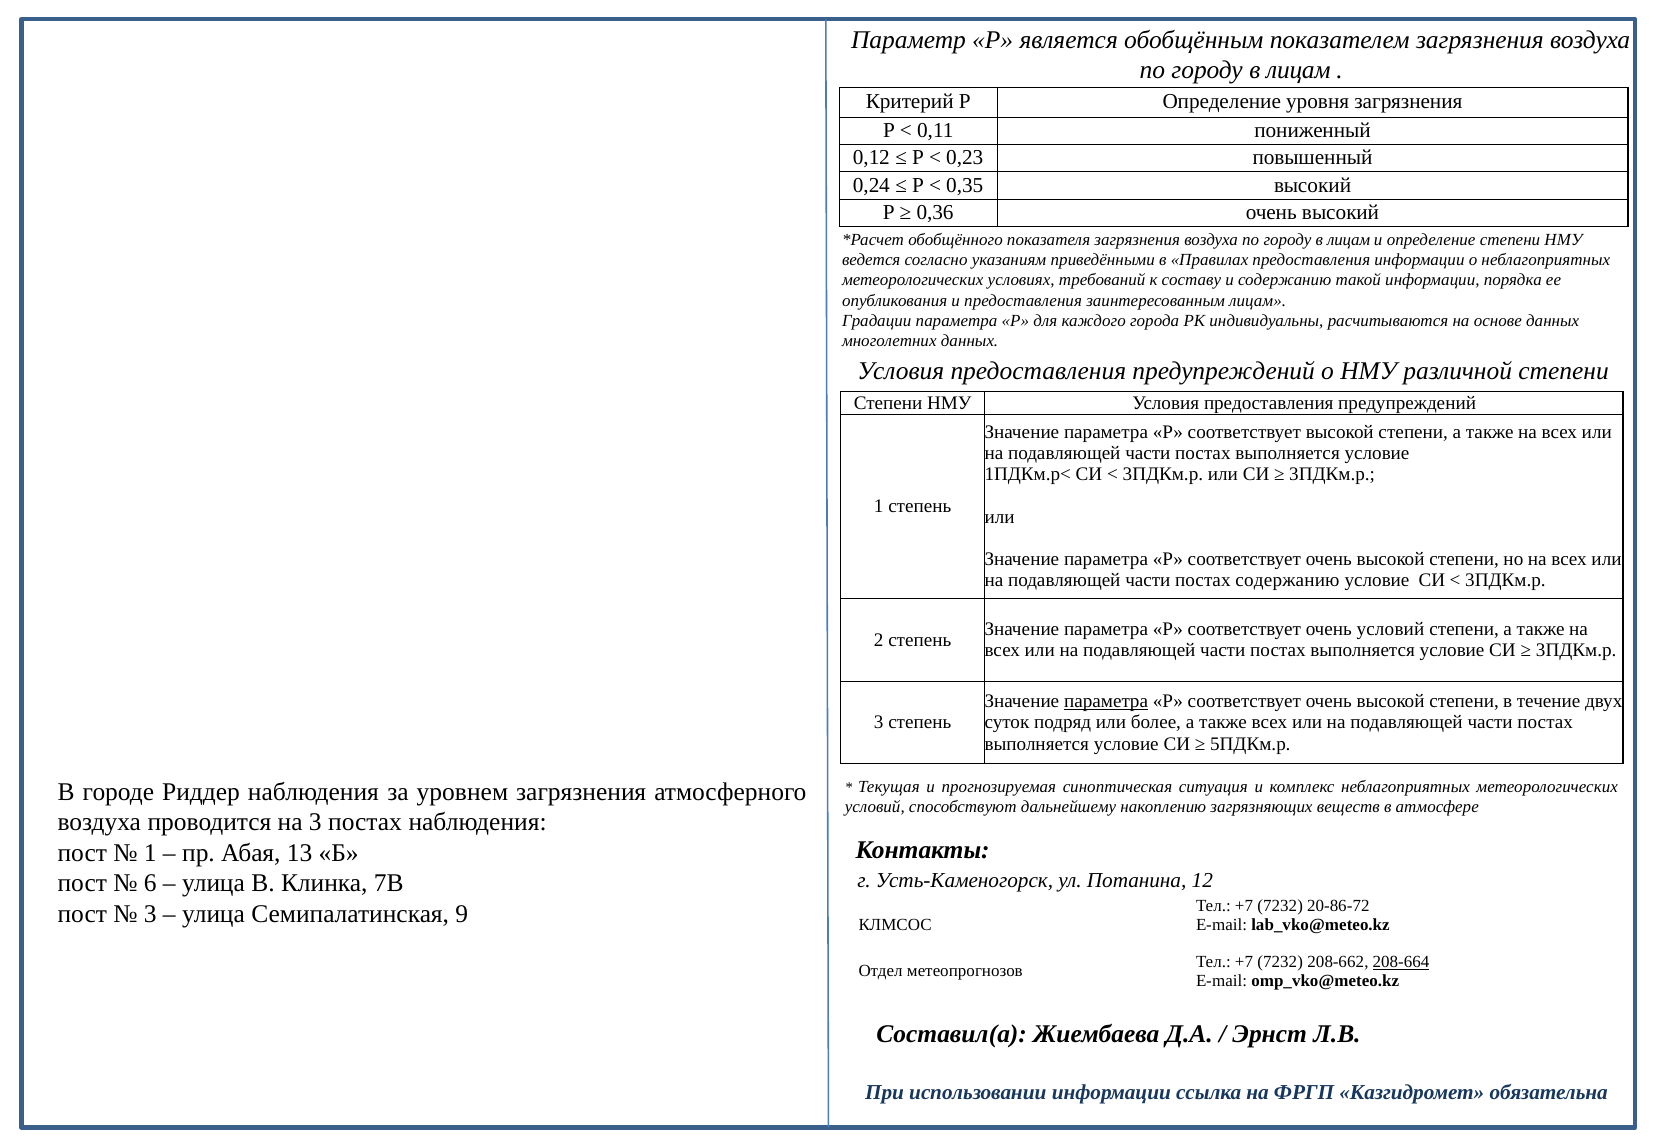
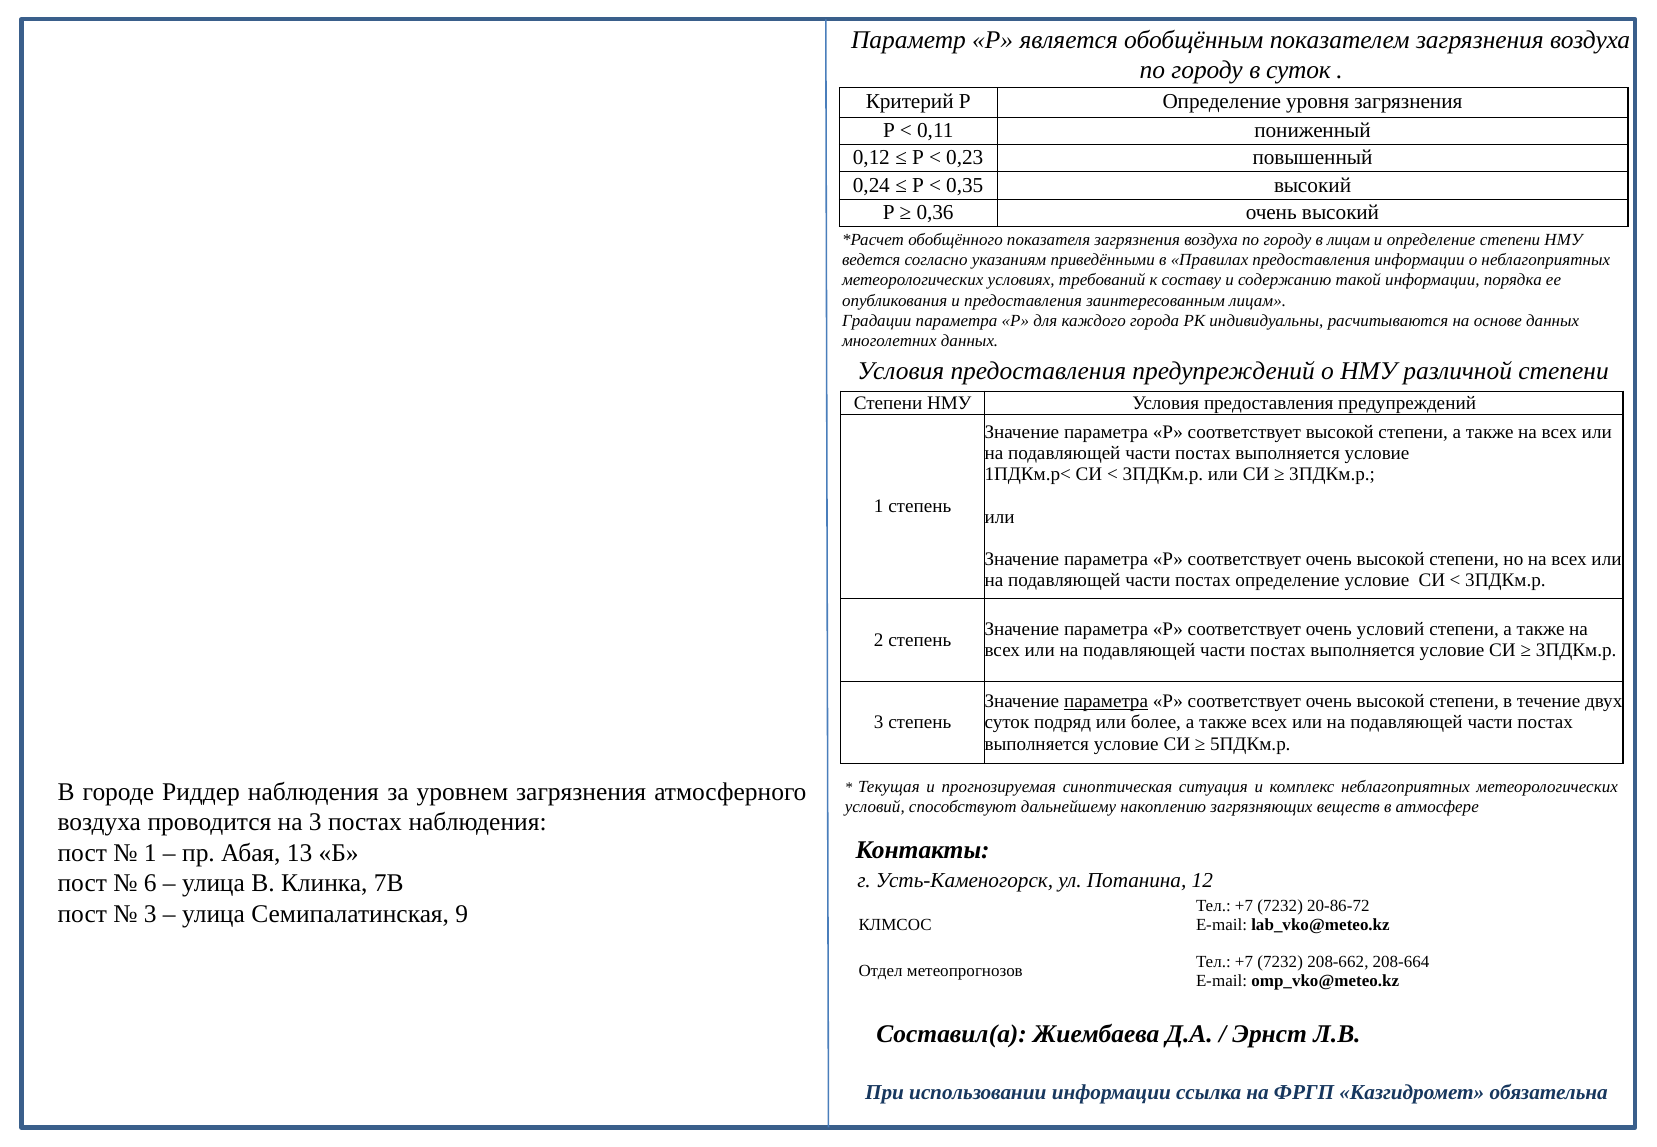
лицам: лицам -> суток (1298, 70)
постах содержанию: содержанию -> определение (1288, 581)
208-664 underline: present -> none (1401, 962)
